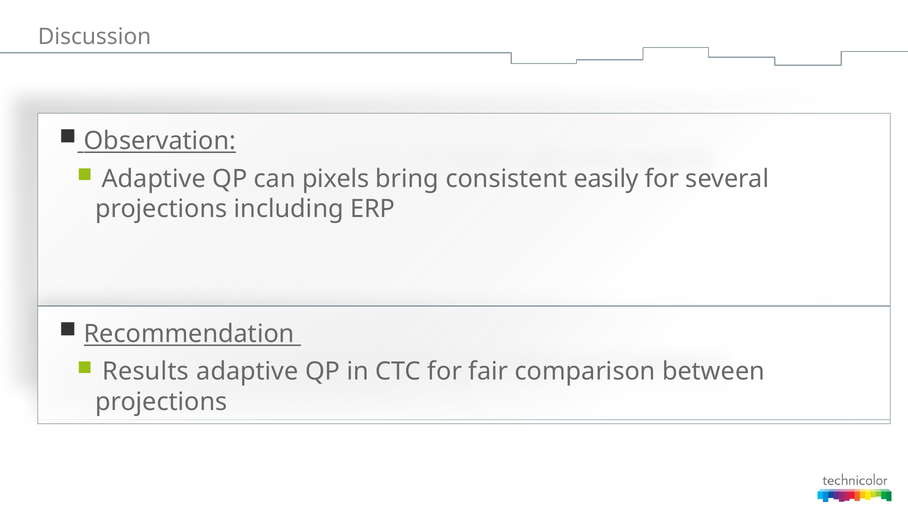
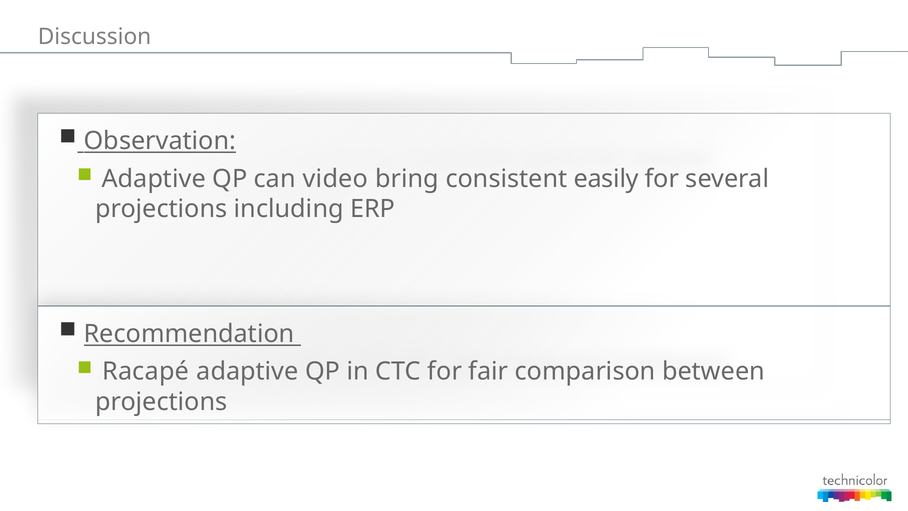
pixels: pixels -> video (335, 179)
Results: Results -> Racapé (146, 371)
